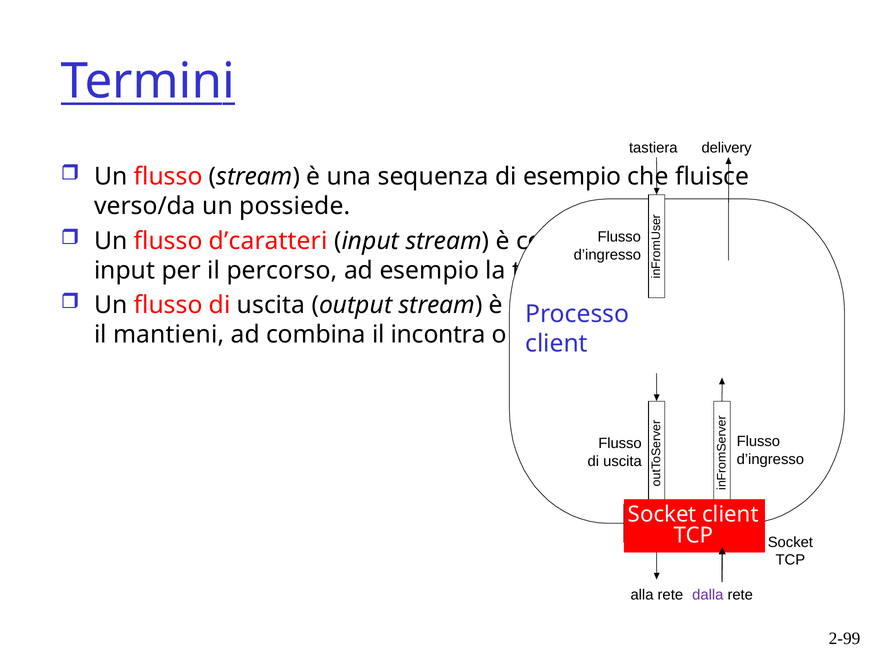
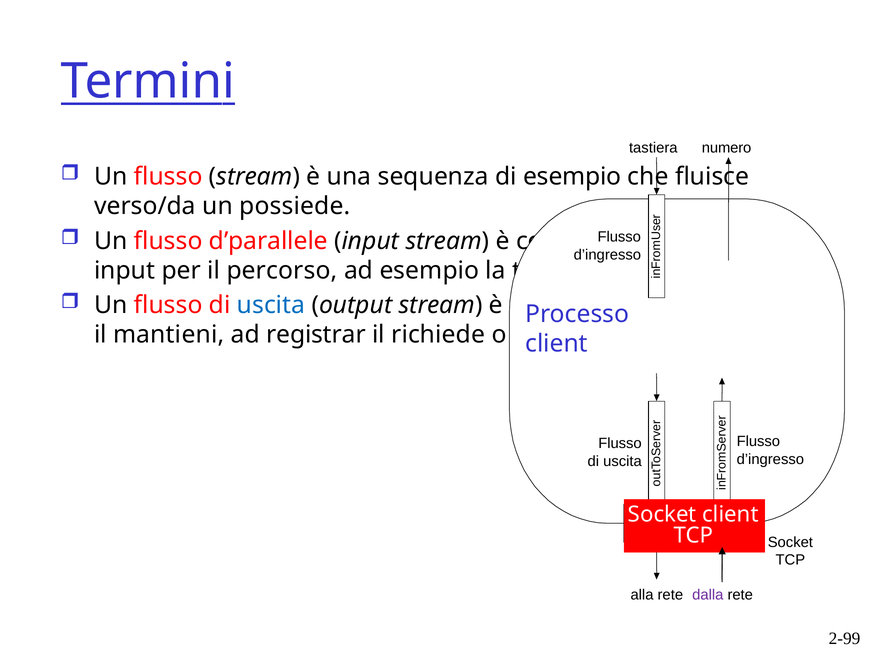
delivery: delivery -> numero (727, 148)
d’caratteri: d’caratteri -> d’parallele (268, 241)
uscita colour: black -> blue (271, 305)
combina: combina -> registrar (316, 335)
incontra: incontra -> richiede (438, 335)
